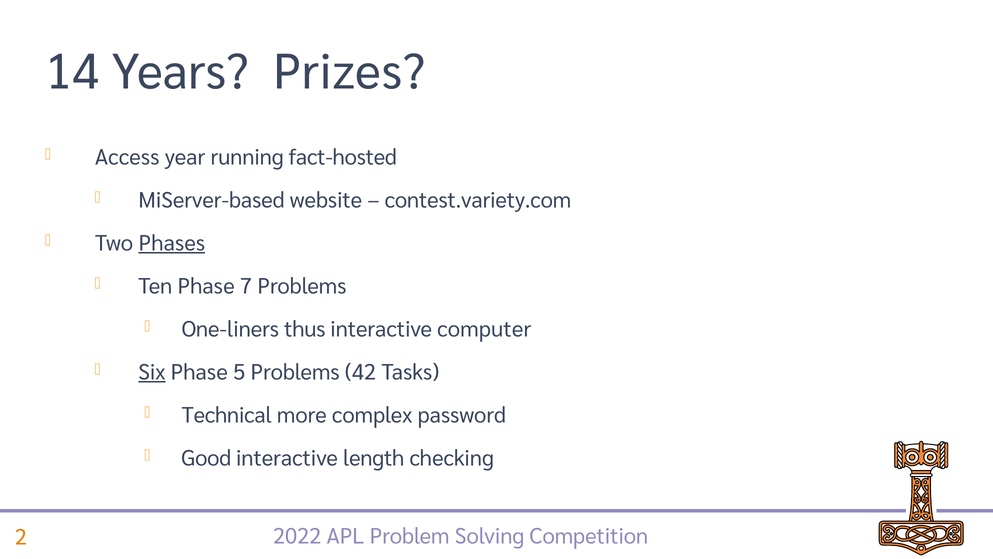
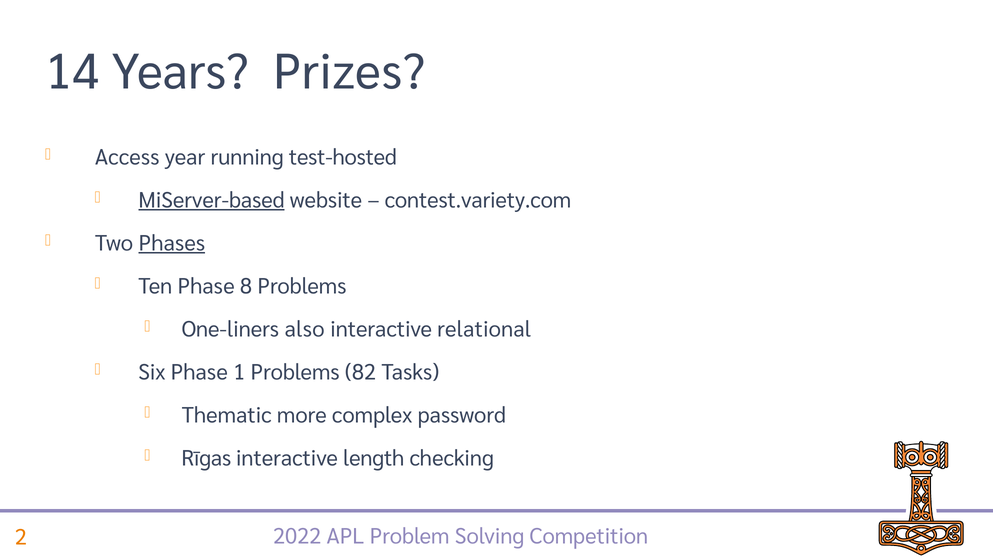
fact-hosted: fact-hosted -> test-hosted (343, 157)
MiServer-based underline: none -> present (212, 200)
7: 7 -> 8 (246, 286)
thus: thus -> also (305, 329)
computer: computer -> relational (484, 329)
Six underline: present -> none (152, 372)
5: 5 -> 1 (239, 372)
42: 42 -> 82 (361, 372)
Technical: Technical -> Thematic (227, 415)
Good: Good -> Rīgas (206, 458)
